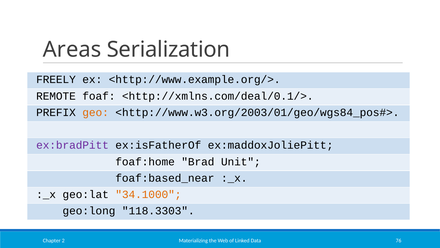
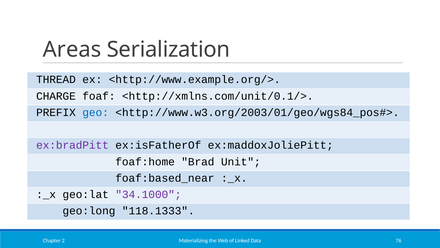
FREELY: FREELY -> THREAD (56, 80)
REMOTE: REMOTE -> CHARGE (56, 96)
<http://xmlns.com/deal/0.1/>: <http://xmlns.com/deal/0.1/> -> <http://xmlns.com/unit/0.1/> (218, 96)
geo colour: orange -> blue (96, 112)
34.1000 colour: orange -> purple (148, 194)
118.3303: 118.3303 -> 118.1333 (158, 211)
